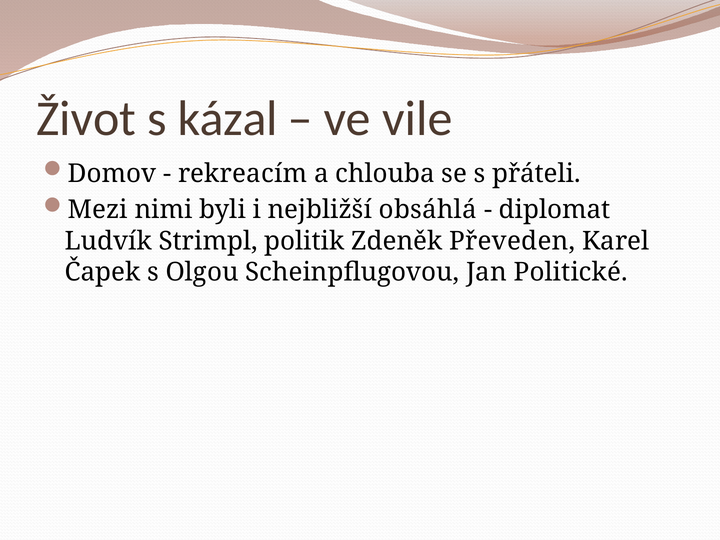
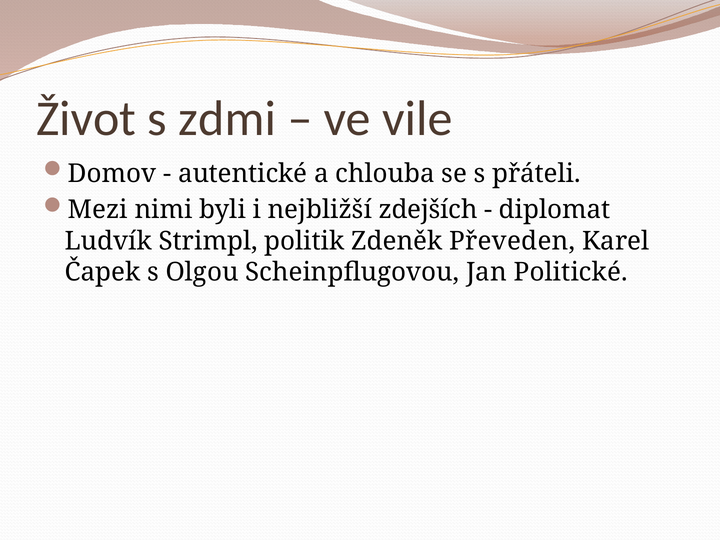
kázal: kázal -> zdmi (227, 119)
rekreacím: rekreacím -> autentické (243, 173)
obsáhlá: obsáhlá -> zdejších (428, 210)
